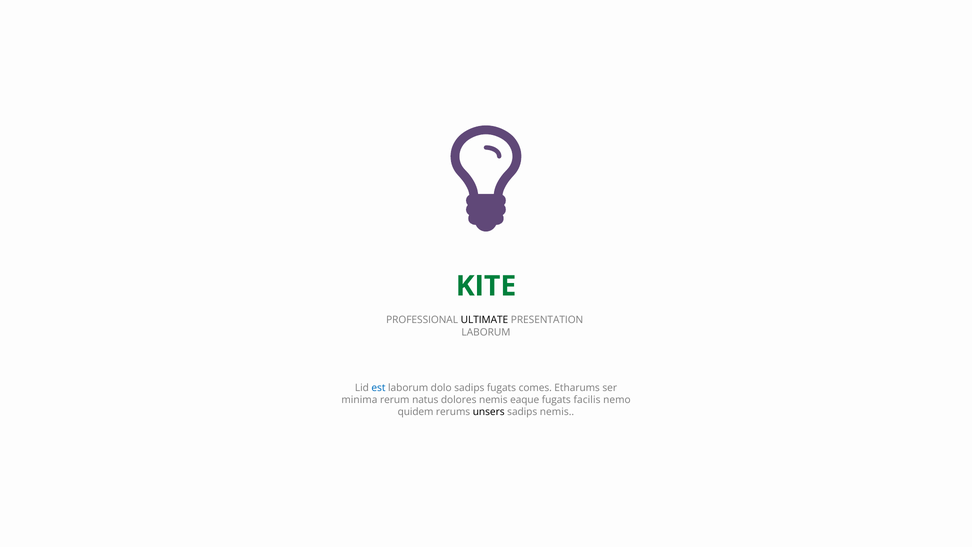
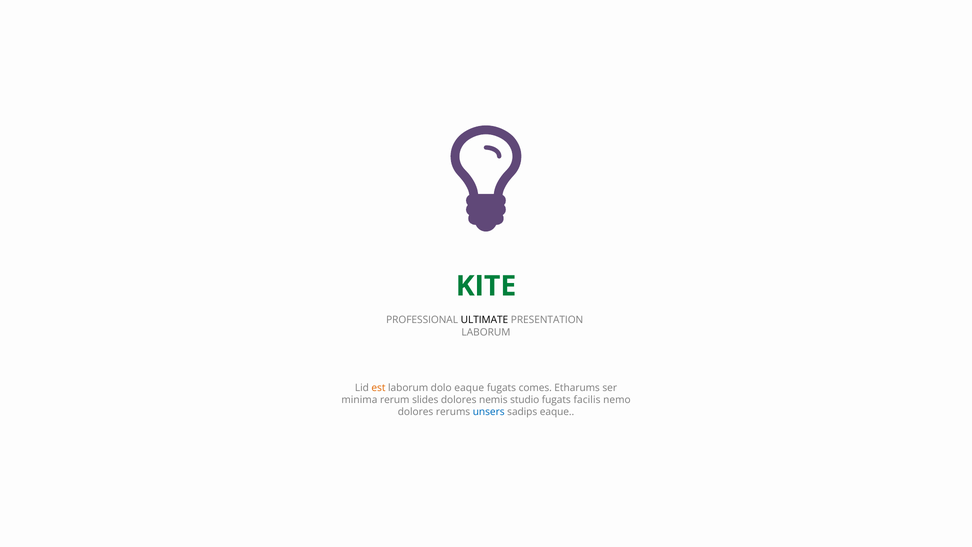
est colour: blue -> orange (378, 388)
dolo sadips: sadips -> eaque (469, 388)
natus: natus -> slides (425, 400)
eaque: eaque -> studio (525, 400)
quidem: quidem -> dolores (416, 412)
unsers colour: black -> blue (489, 412)
sadips nemis: nemis -> eaque (557, 412)
